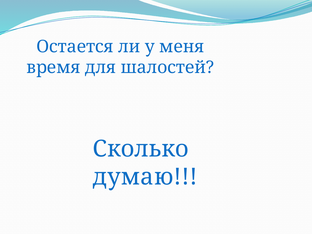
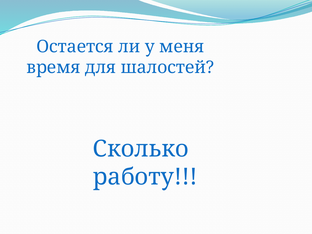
думаю: думаю -> работу (145, 177)
